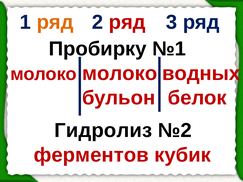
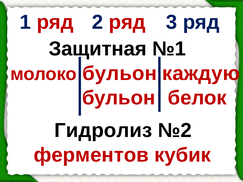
ряд colour: orange -> red (55, 22)
Пробирку: Пробирку -> Защитная (98, 49)
водных: водных -> каждую (201, 74)
молоко молоко: молоко -> бульон (120, 74)
